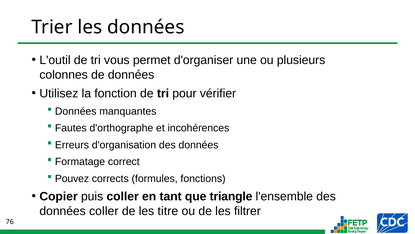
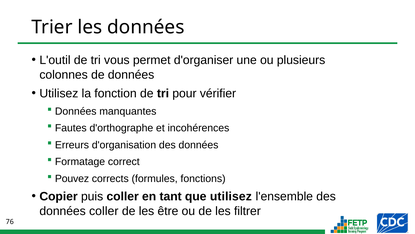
que triangle: triangle -> utilisez (231, 196)
titre: titre -> être (168, 211)
